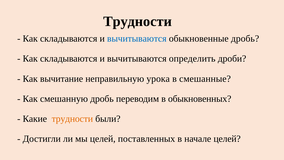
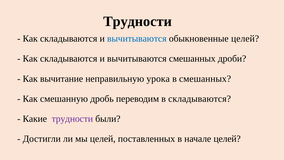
обыкновенные дробь: дробь -> целей (245, 39)
вычитываются определить: определить -> смешанных (192, 59)
в смешанные: смешанные -> смешанных (205, 79)
в обыкновенных: обыкновенных -> складываются (200, 99)
трудности colour: orange -> purple (72, 119)
